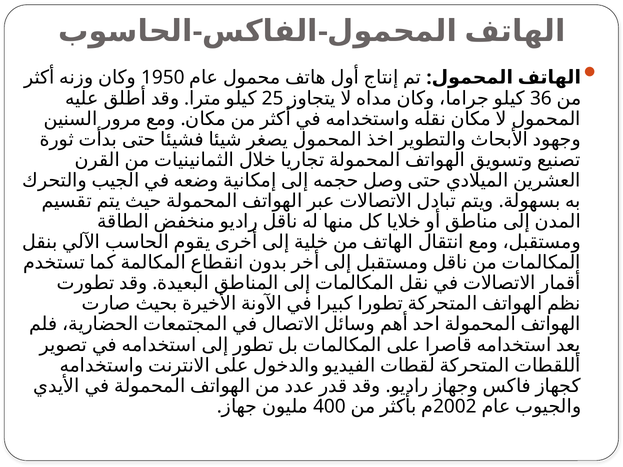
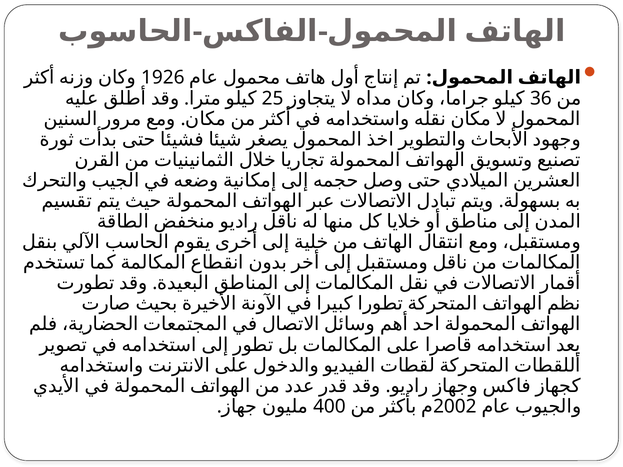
1950: 1950 -> 1926 (163, 78)
